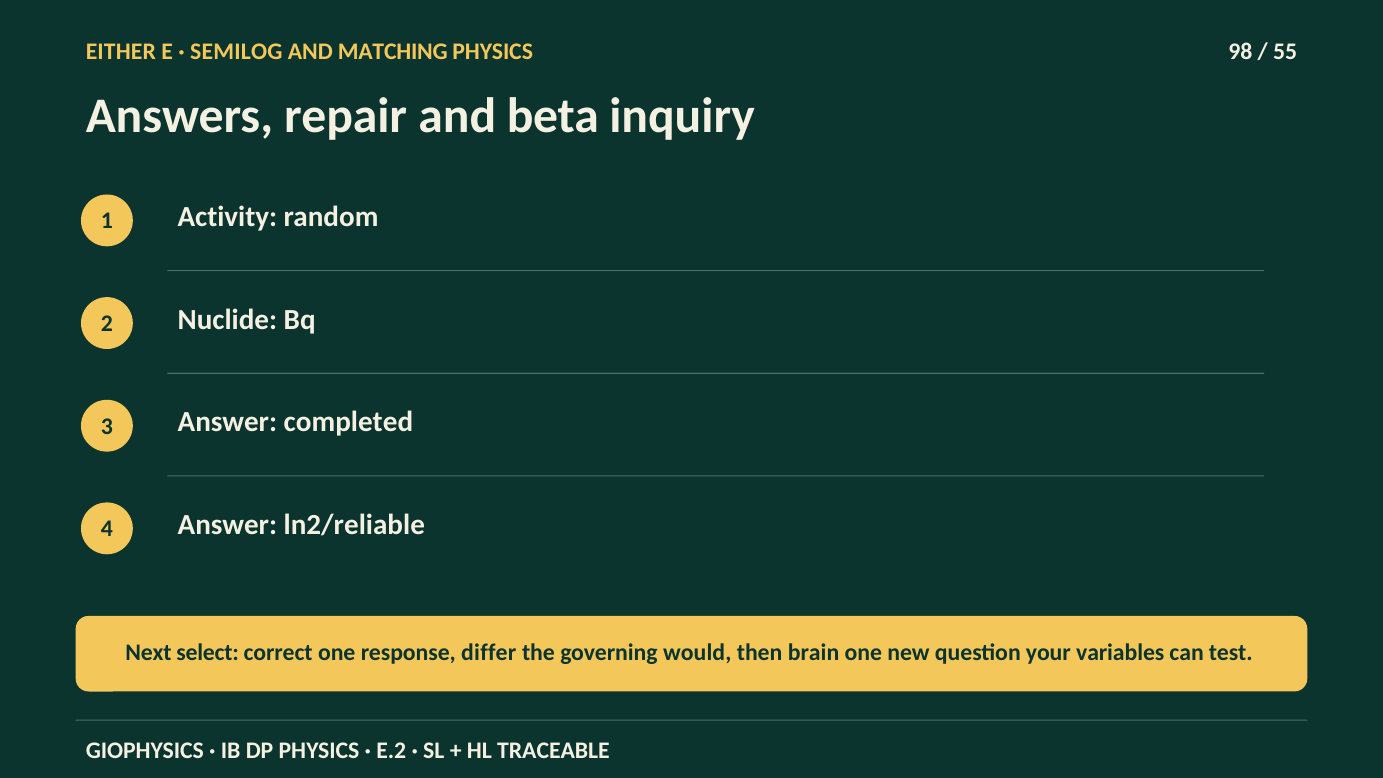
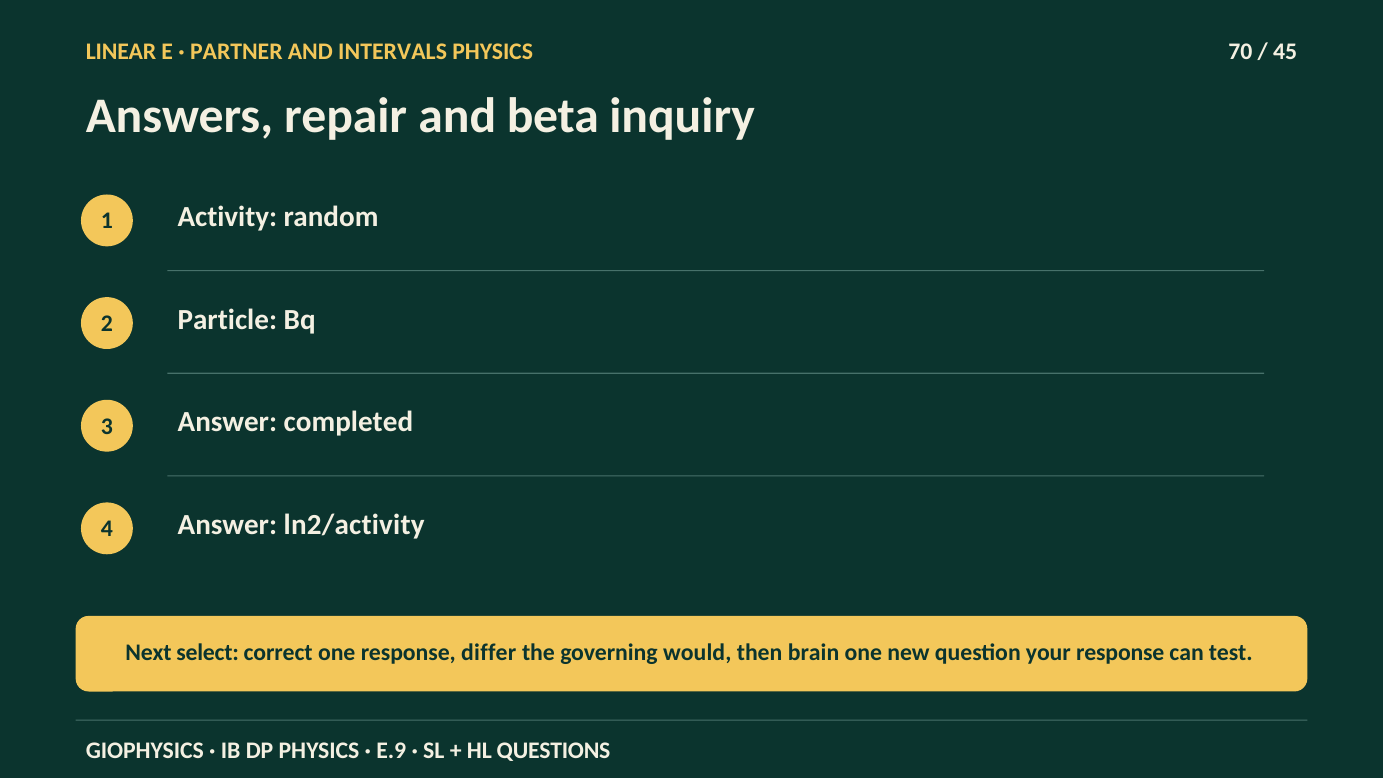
EITHER: EITHER -> LINEAR (121, 51)
SEMILOG: SEMILOG -> PARTNER (236, 51)
MATCHING: MATCHING -> INTERVALS (393, 51)
98: 98 -> 70 (1240, 51)
55: 55 -> 45 (1285, 51)
Nuclide: Nuclide -> Particle (227, 320)
ln2/reliable: ln2/reliable -> ln2/activity (354, 525)
your variables: variables -> response (1120, 653)
E.2: E.2 -> E.9 (391, 750)
TRACEABLE: TRACEABLE -> QUESTIONS (554, 750)
